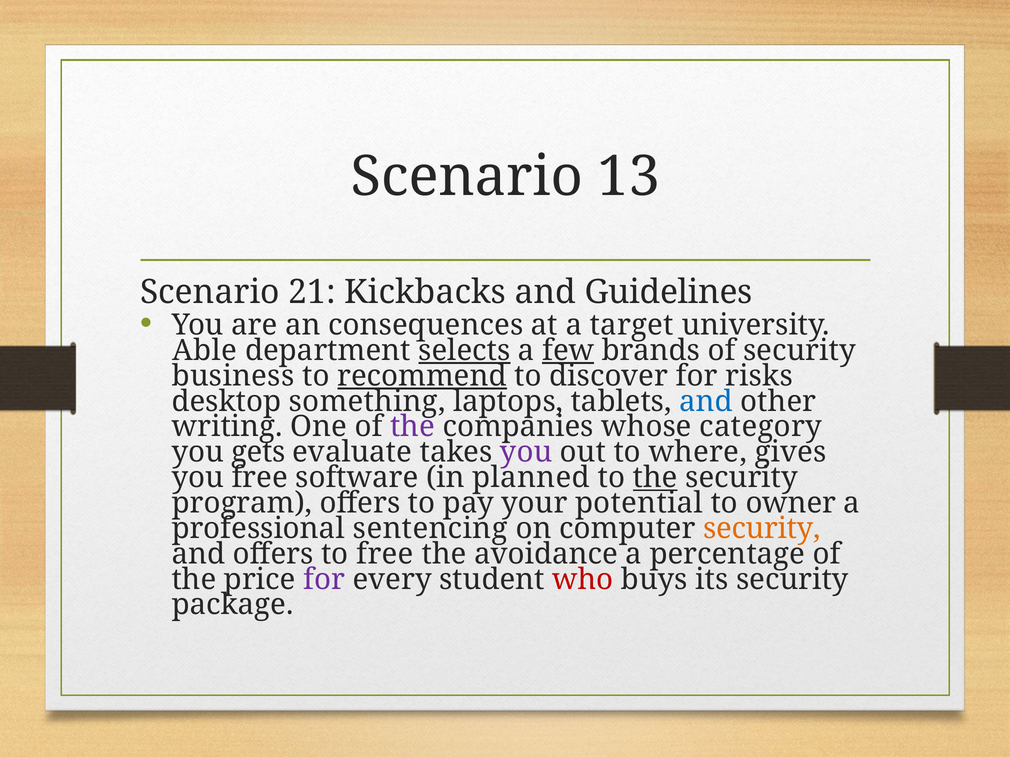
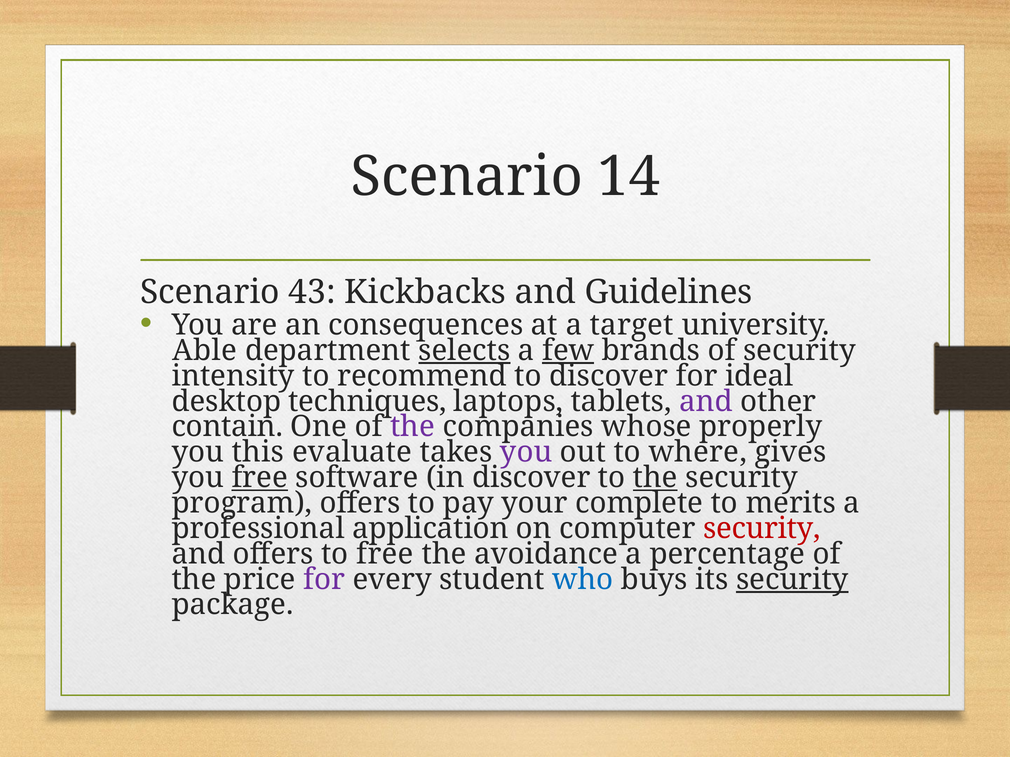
13: 13 -> 14 (629, 177)
21: 21 -> 43 (312, 292)
business: business -> intensity (233, 376)
recommend underline: present -> none (422, 376)
risks: risks -> ideal (759, 376)
something: something -> techniques (367, 402)
and colour: blue -> purple (706, 402)
writing: writing -> contain (227, 427)
category: category -> properly (761, 427)
gets: gets -> this (258, 452)
free underline: none -> present (260, 478)
in planned: planned -> discover (531, 478)
potential: potential -> complete (639, 503)
owner: owner -> merits (791, 503)
sentencing: sentencing -> application (430, 529)
security colour: orange -> red (762, 529)
who colour: red -> blue (583, 580)
security underline: none -> present (792, 580)
